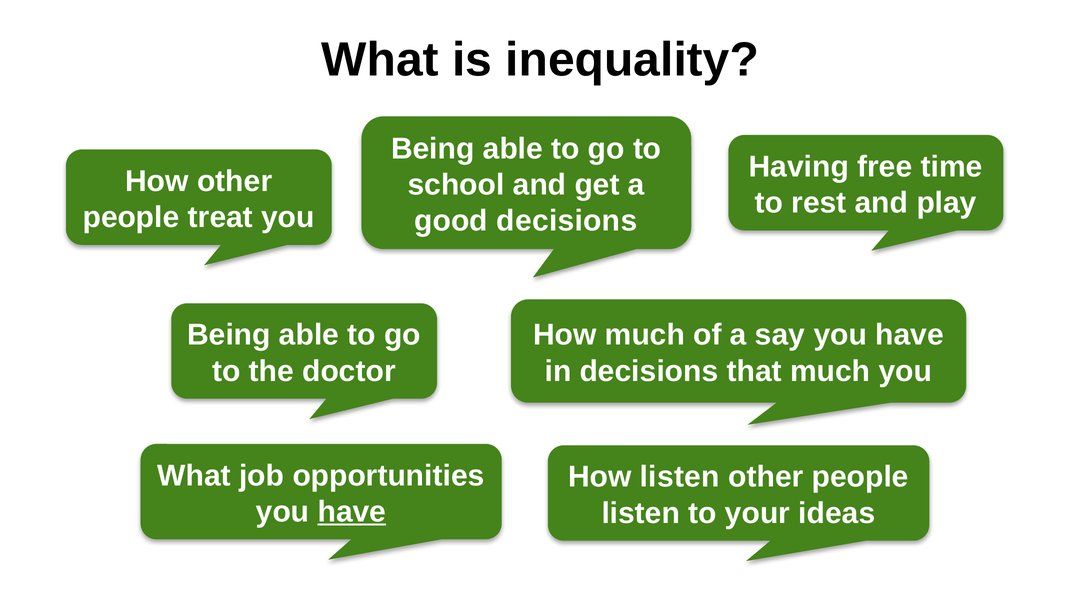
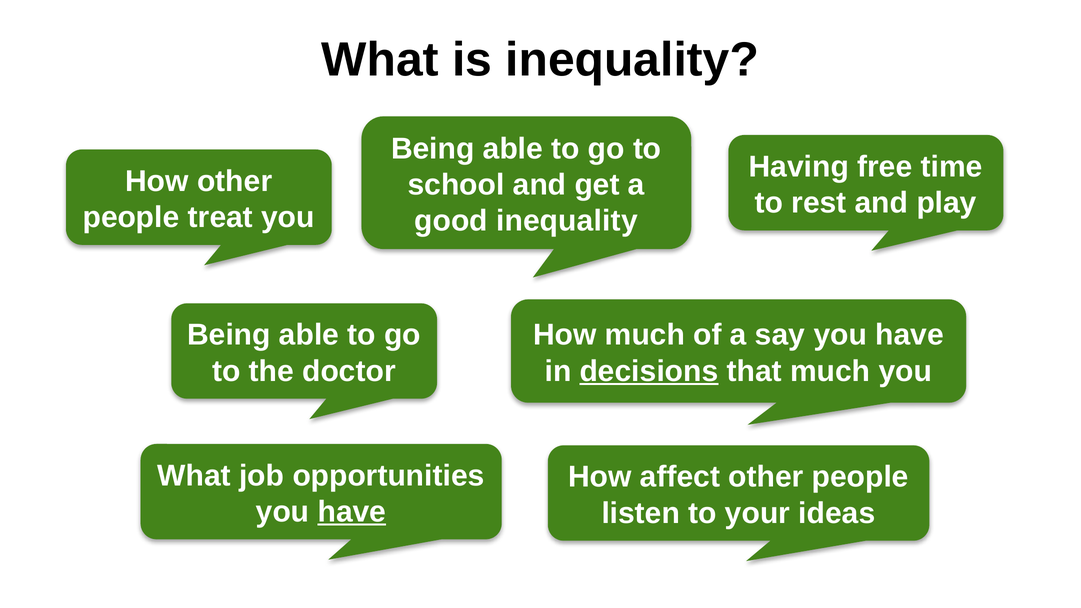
good decisions: decisions -> inequality (567, 221)
decisions underline: none -> present (649, 371)
How listen: listen -> affect (680, 477)
